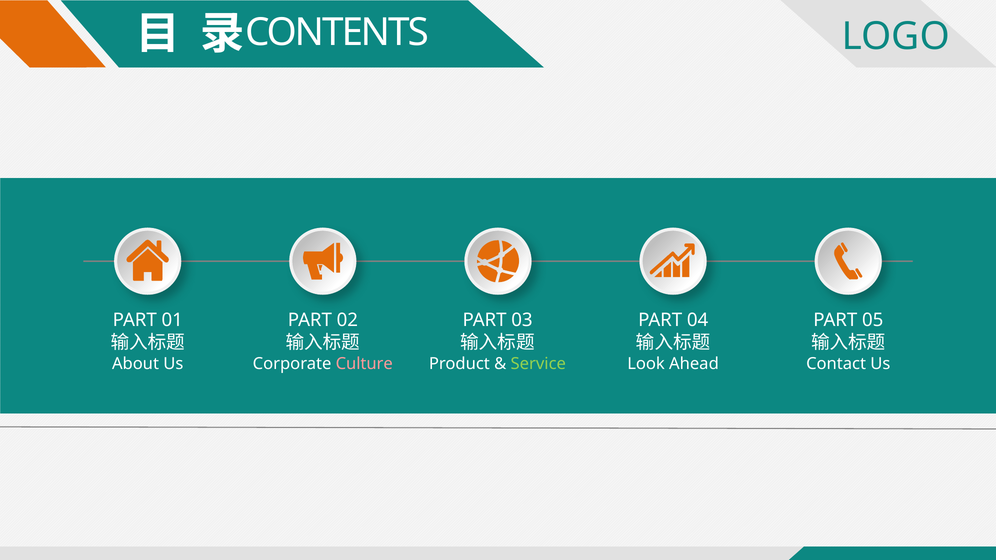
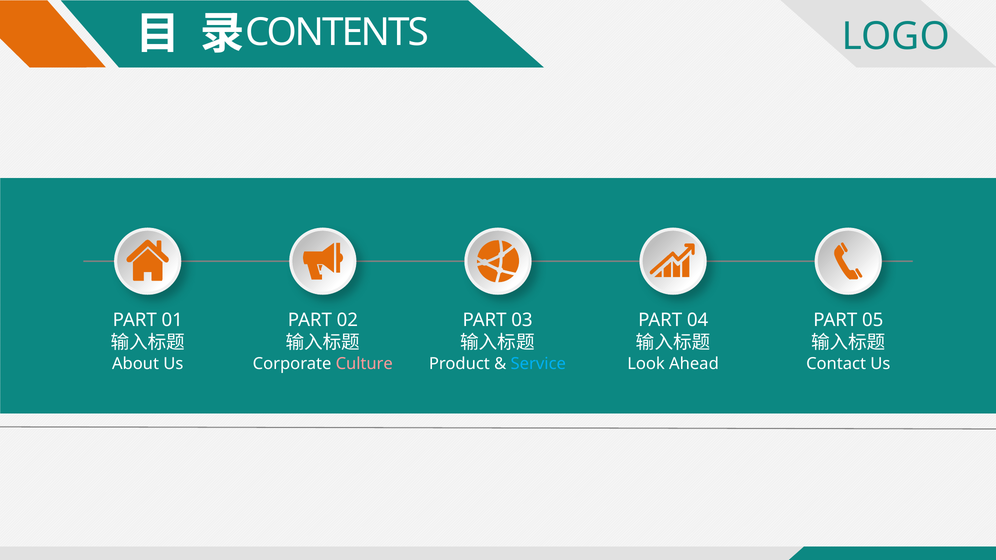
Service colour: light green -> light blue (538, 364)
